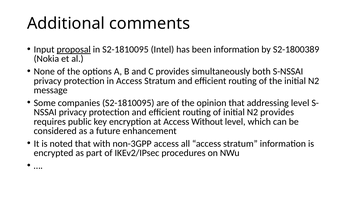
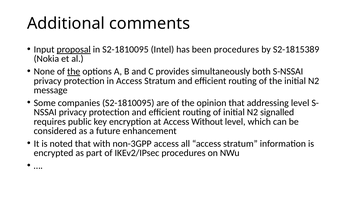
been information: information -> procedures (236, 49)
S2-1800389: S2-1800389 -> S2-1815389 (296, 49)
the underline: none -> present (74, 71)
N2 provides: provides -> signalled (277, 112)
